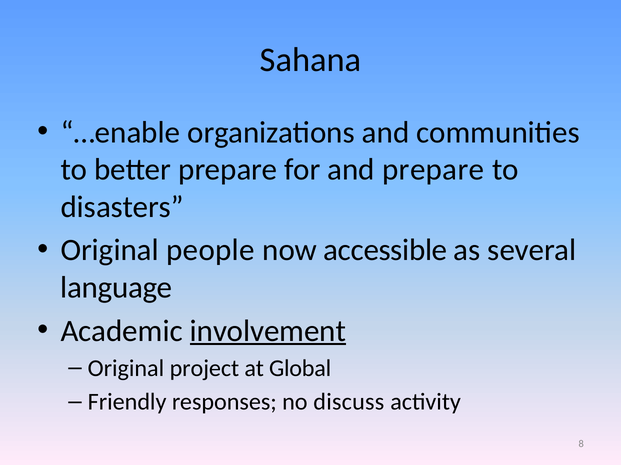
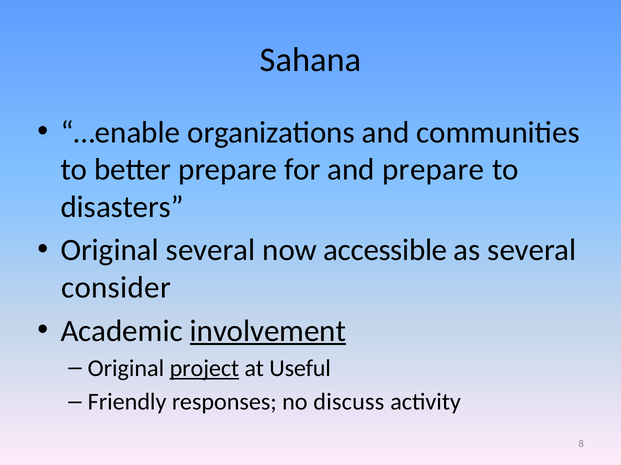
Original people: people -> several (211, 251)
language: language -> consider (116, 288)
project underline: none -> present (204, 369)
Global: Global -> Useful (300, 369)
